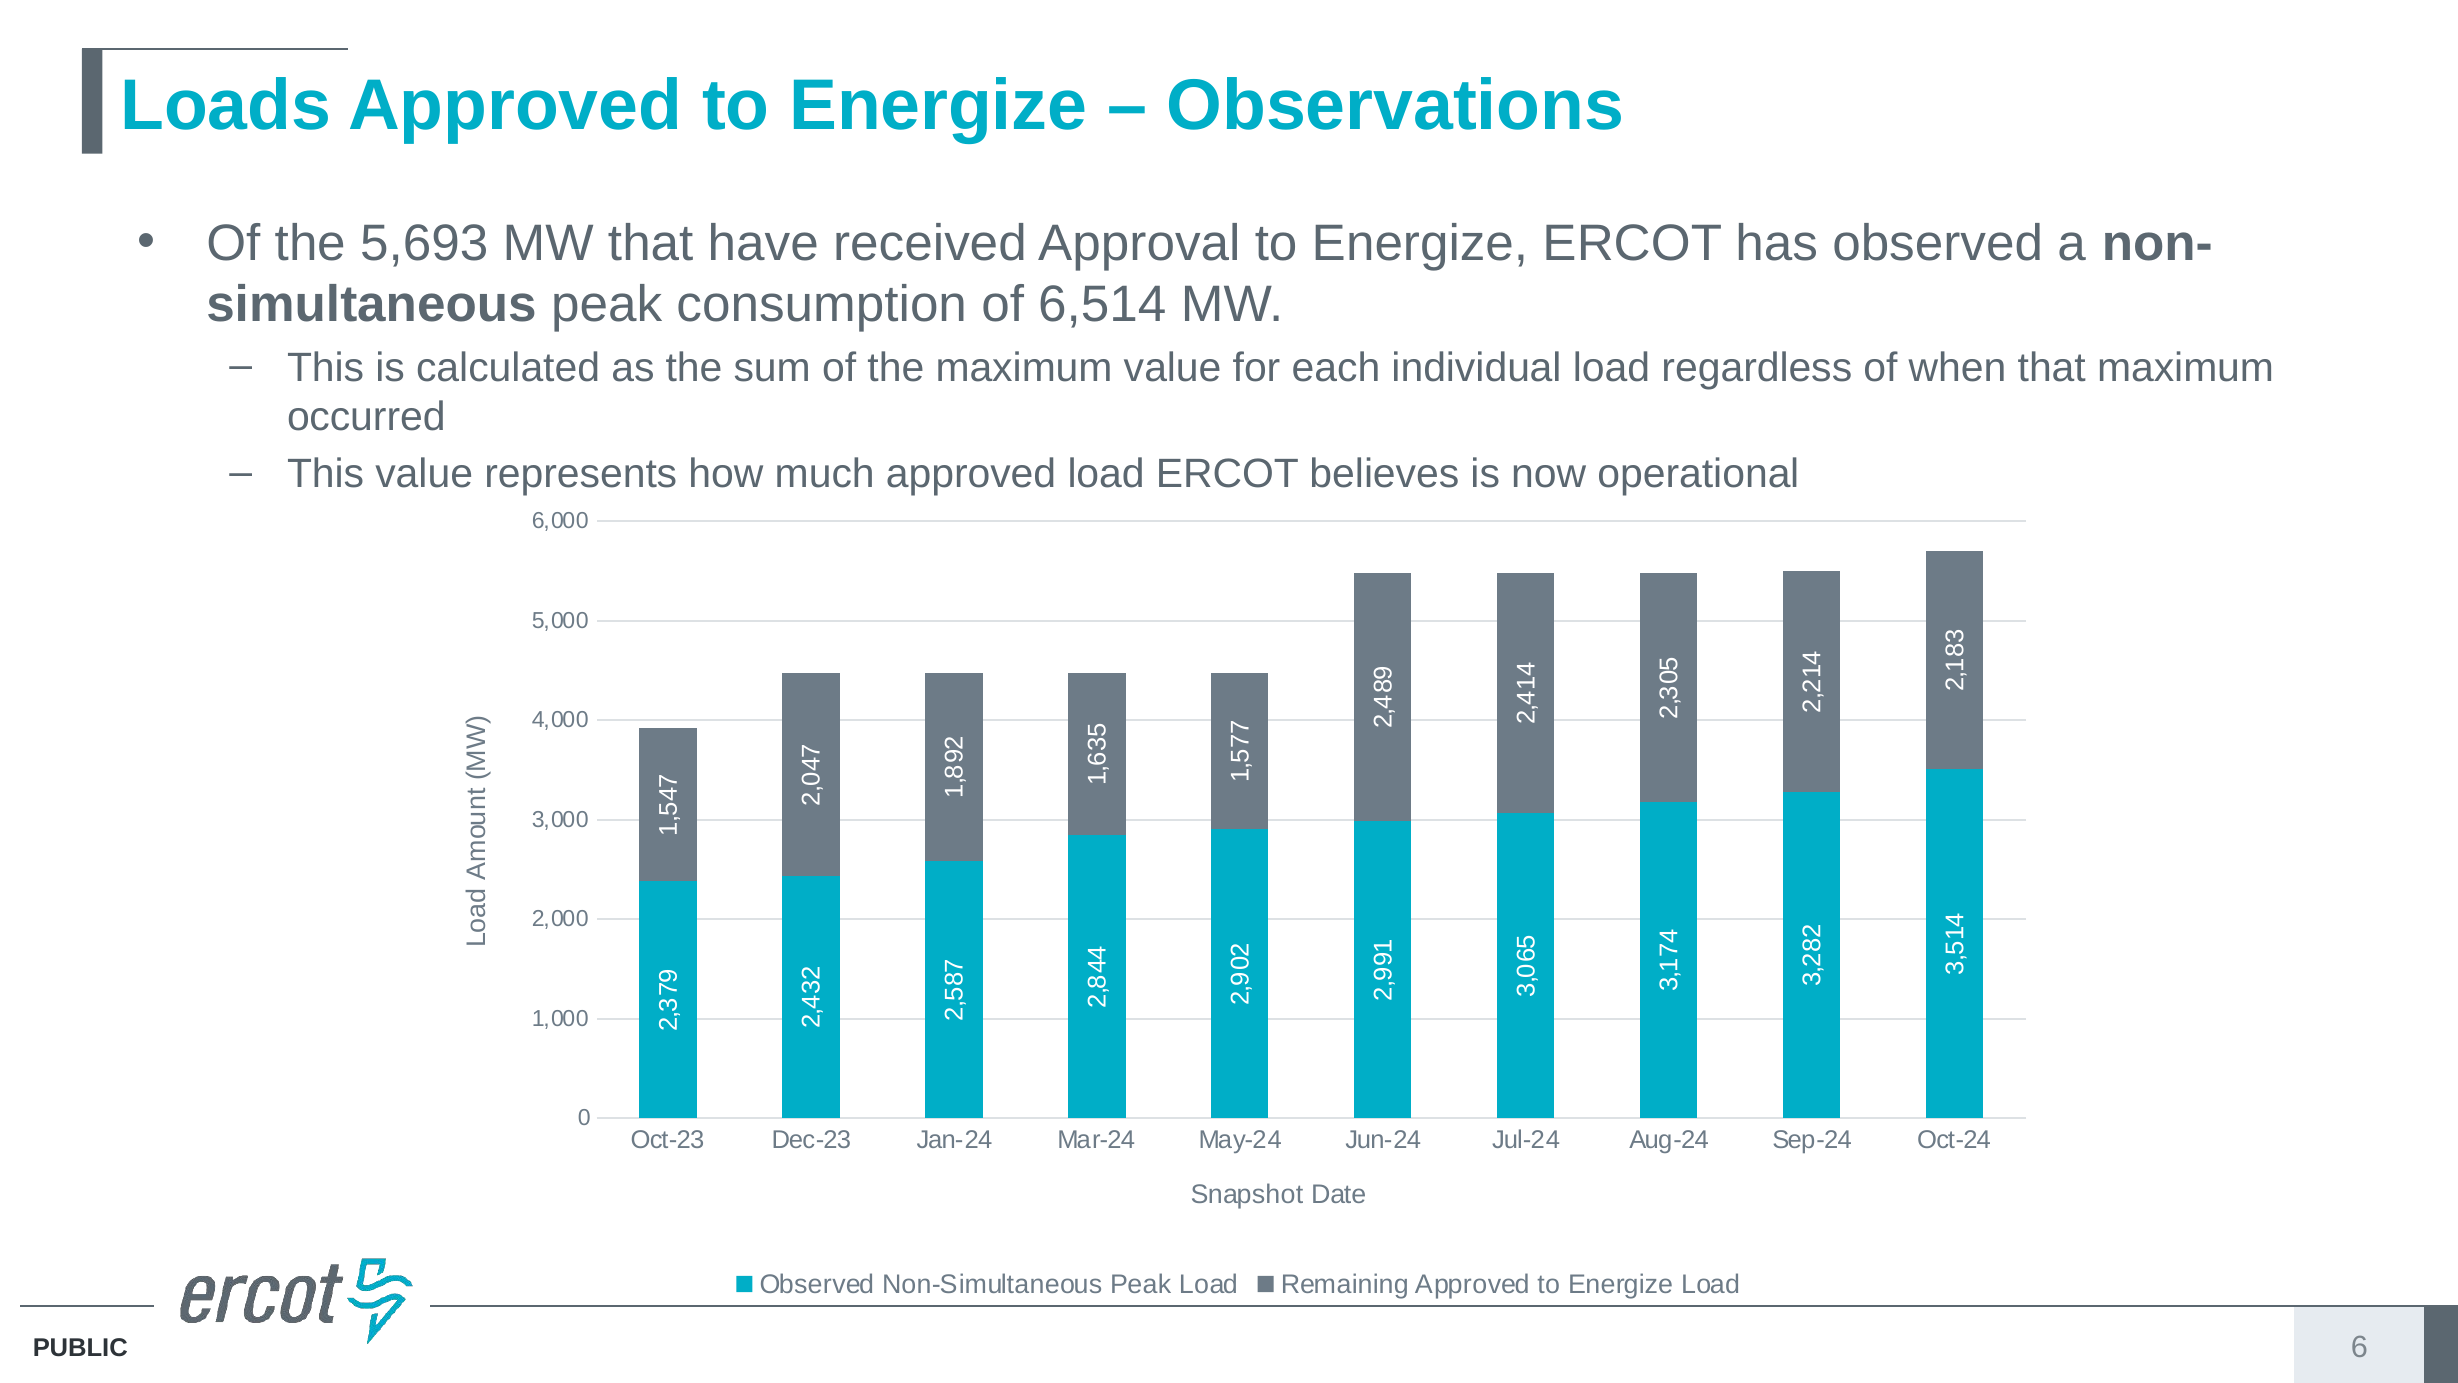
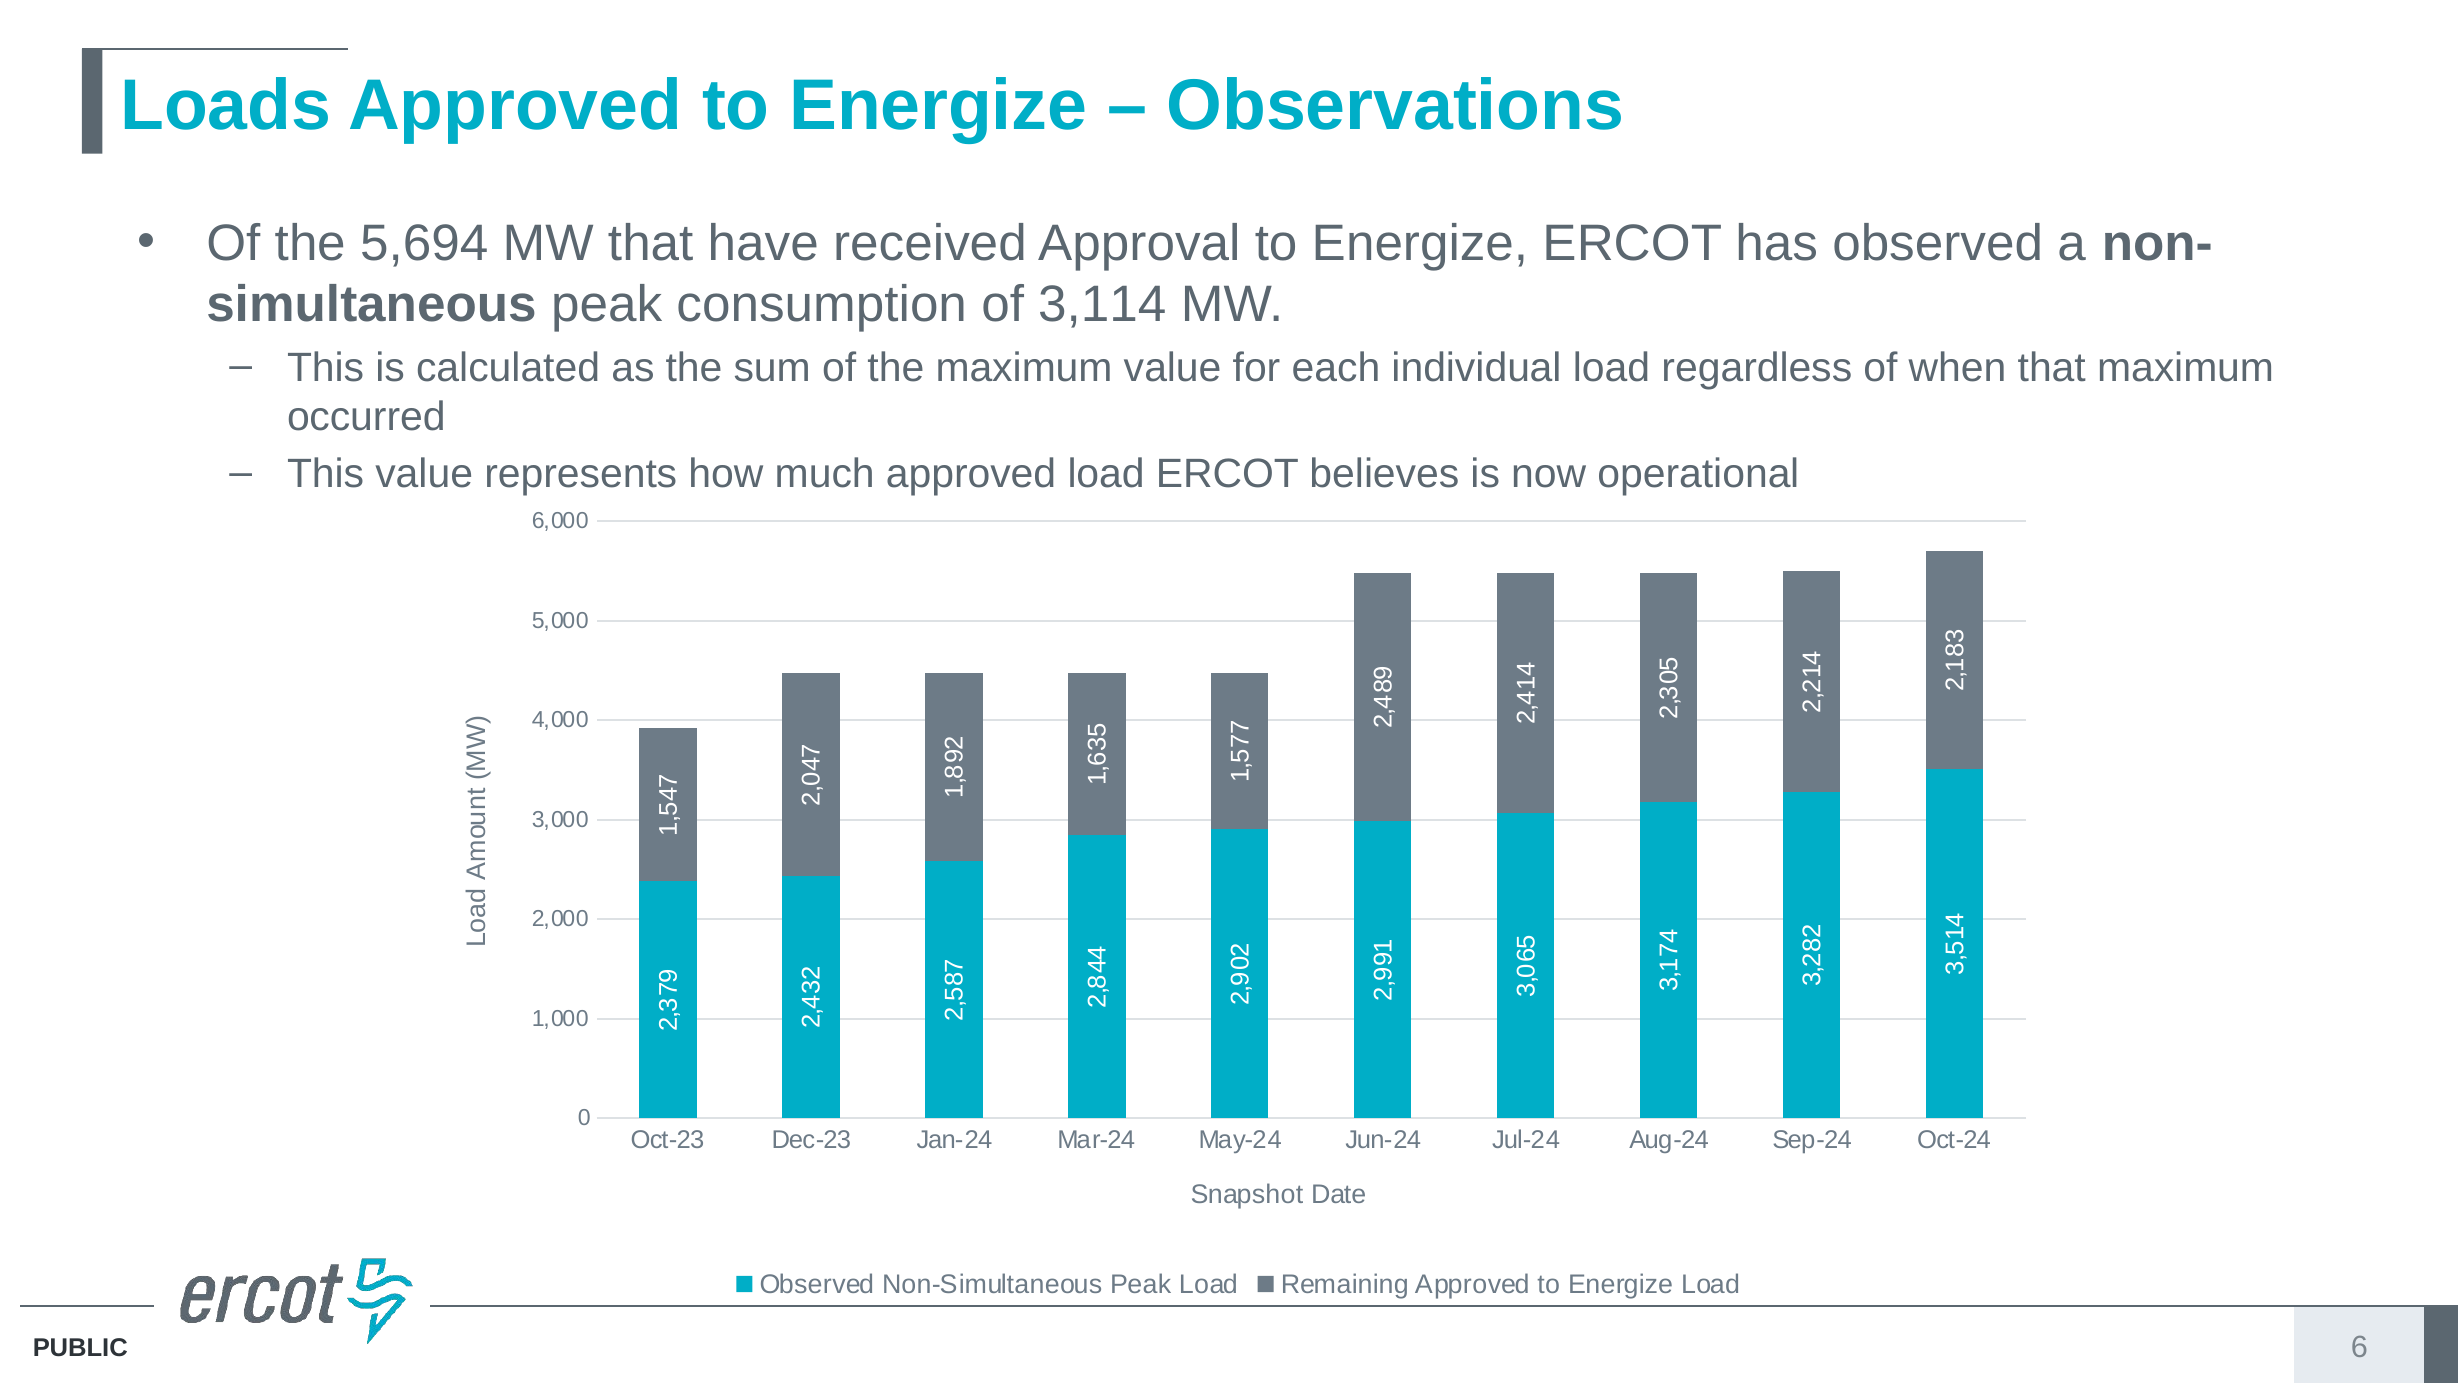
5,693: 5,693 -> 5,694 (424, 243)
6,514: 6,514 -> 3,114 (1102, 305)
